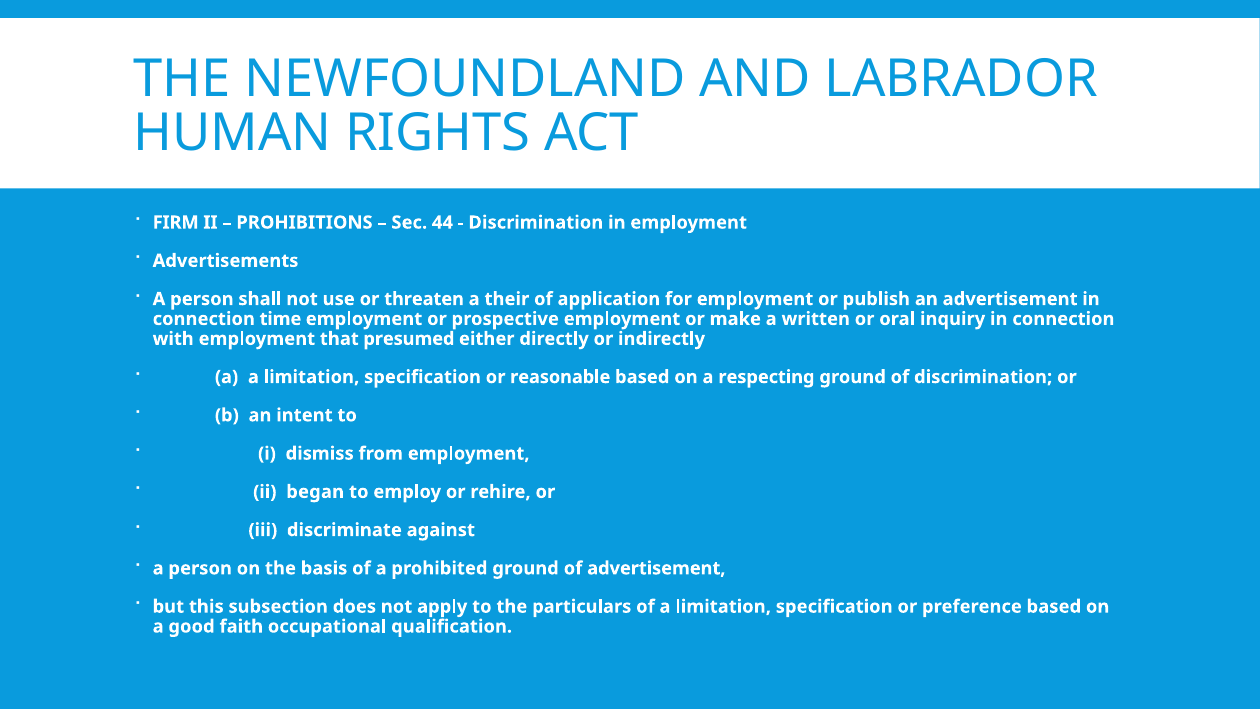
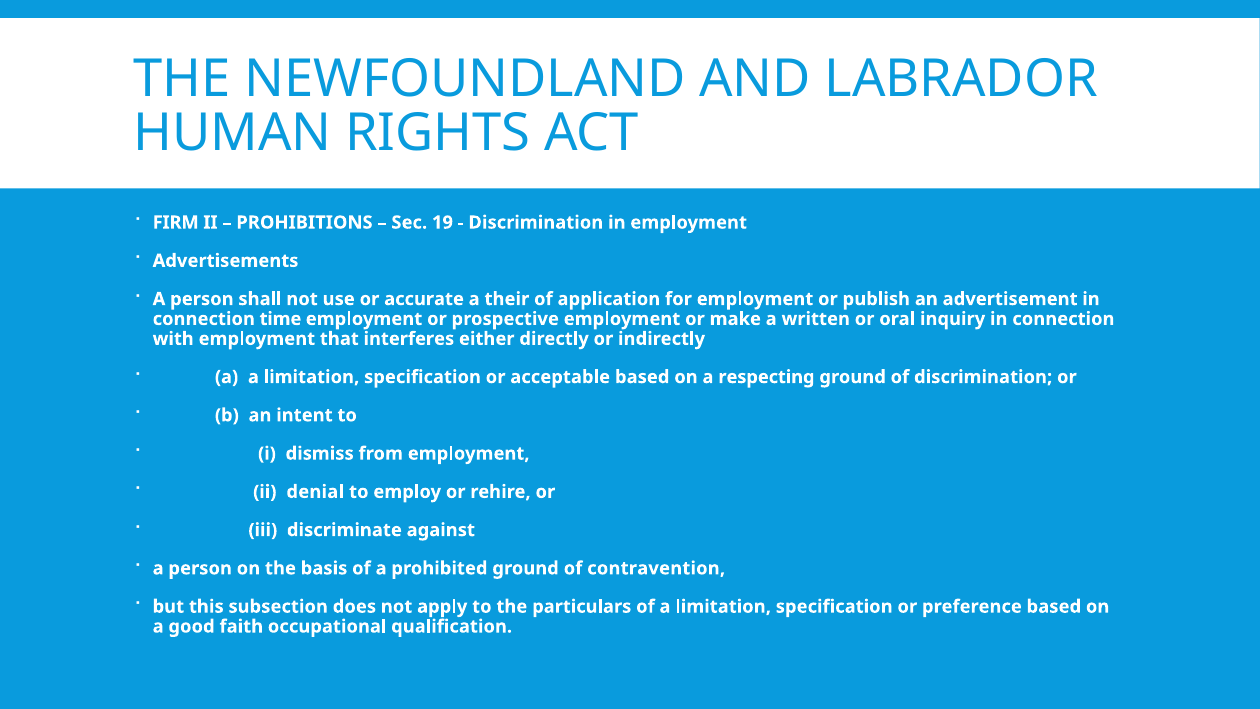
44: 44 -> 19 (442, 222)
threaten: threaten -> accurate (424, 299)
presumed: presumed -> interferes (409, 339)
reasonable: reasonable -> acceptable (560, 377)
began: began -> denial (315, 492)
of advertisement: advertisement -> contravention (656, 568)
